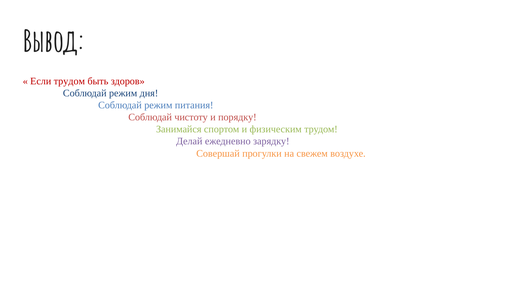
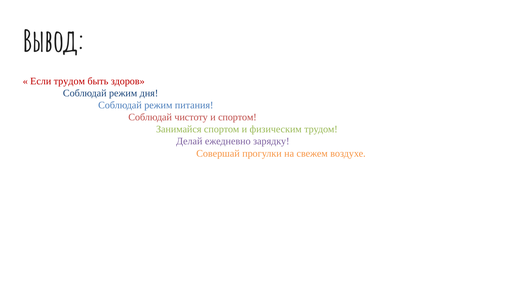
и порядку: порядку -> спортом (237, 117)
